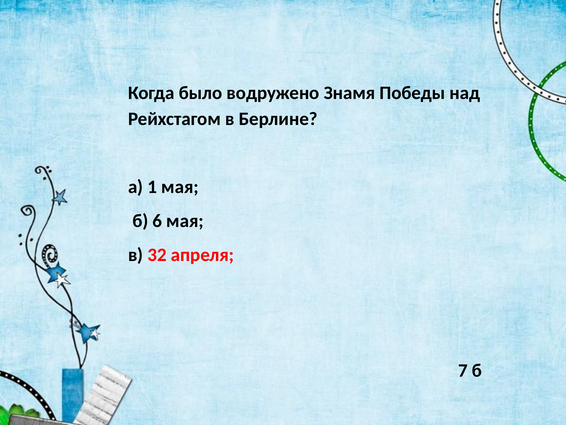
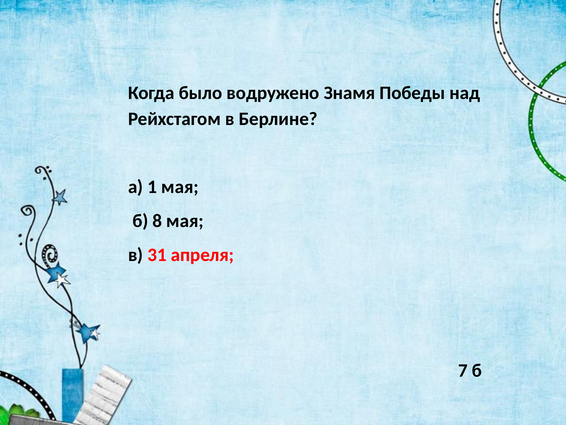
6: 6 -> 8 (157, 221)
32: 32 -> 31 (157, 254)
